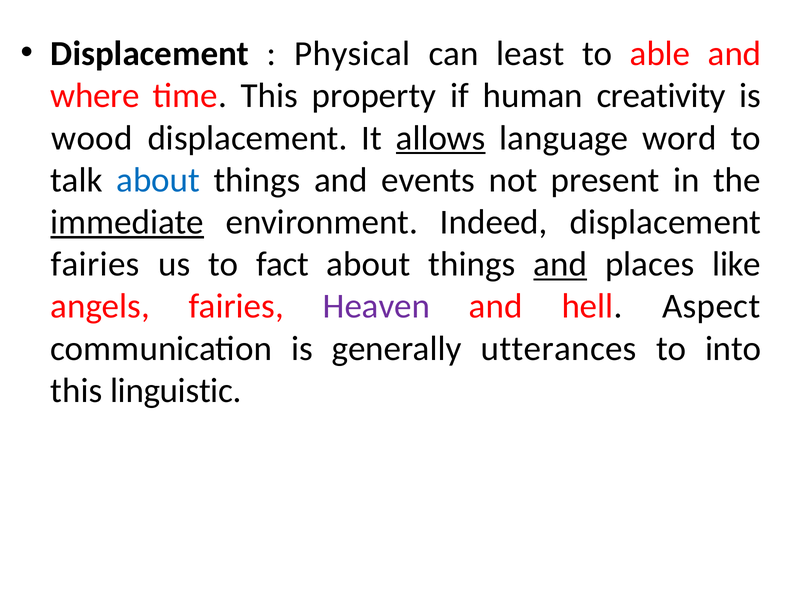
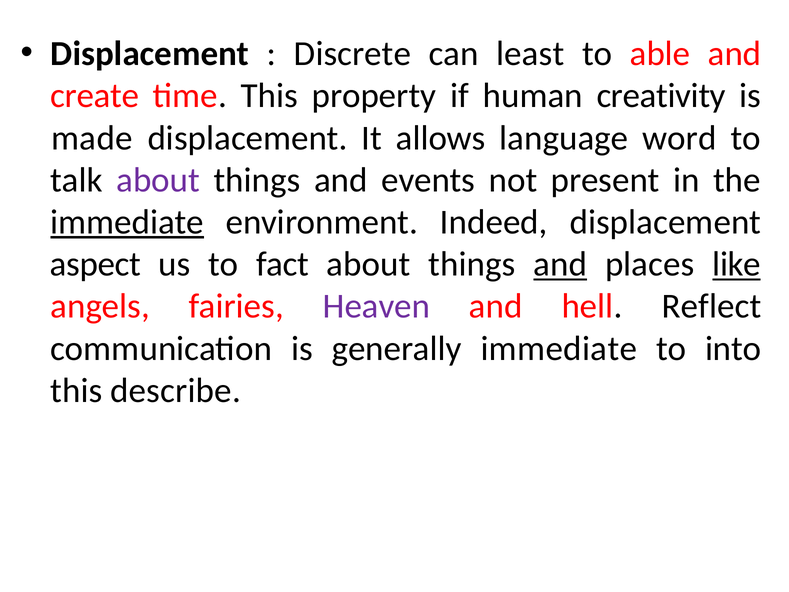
Physical: Physical -> Discrete (353, 54)
where: where -> create (95, 96)
wood: wood -> made (92, 138)
allows underline: present -> none (441, 138)
about colour: blue -> purple (158, 180)
fairies: fairies -> aspect (96, 264)
like underline: none -> present (737, 264)
Aspect: Aspect -> Reflect (711, 306)
generally utterances: utterances -> immediate (559, 348)
linguistic: linguistic -> describe (176, 390)
